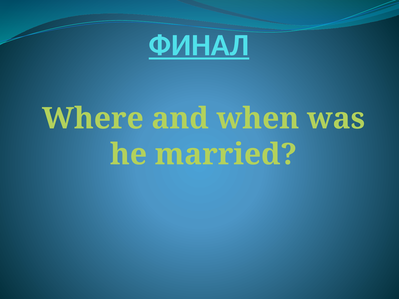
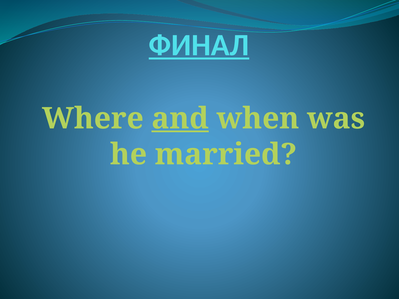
and underline: none -> present (180, 119)
